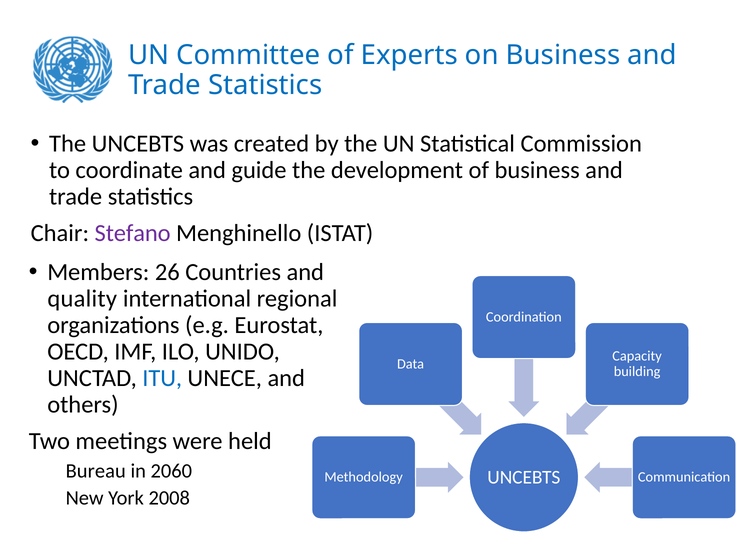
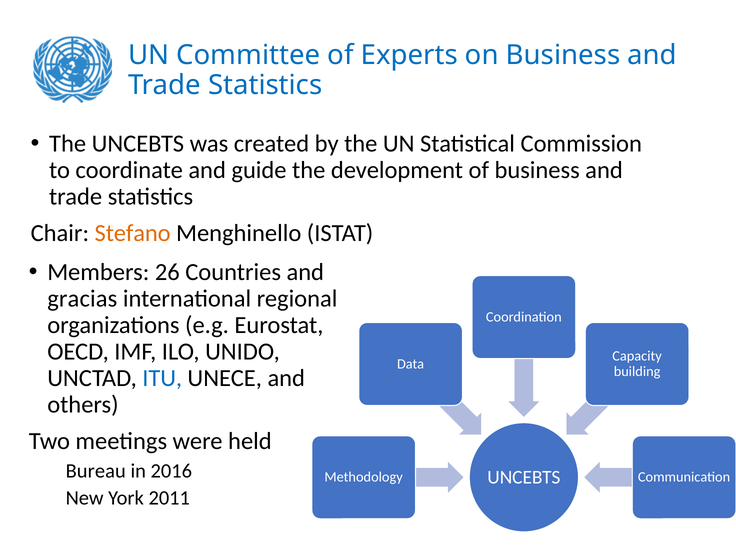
Stefano colour: purple -> orange (133, 233)
quality: quality -> gracias (82, 299)
2060: 2060 -> 2016 (171, 471)
2008: 2008 -> 2011 (169, 498)
